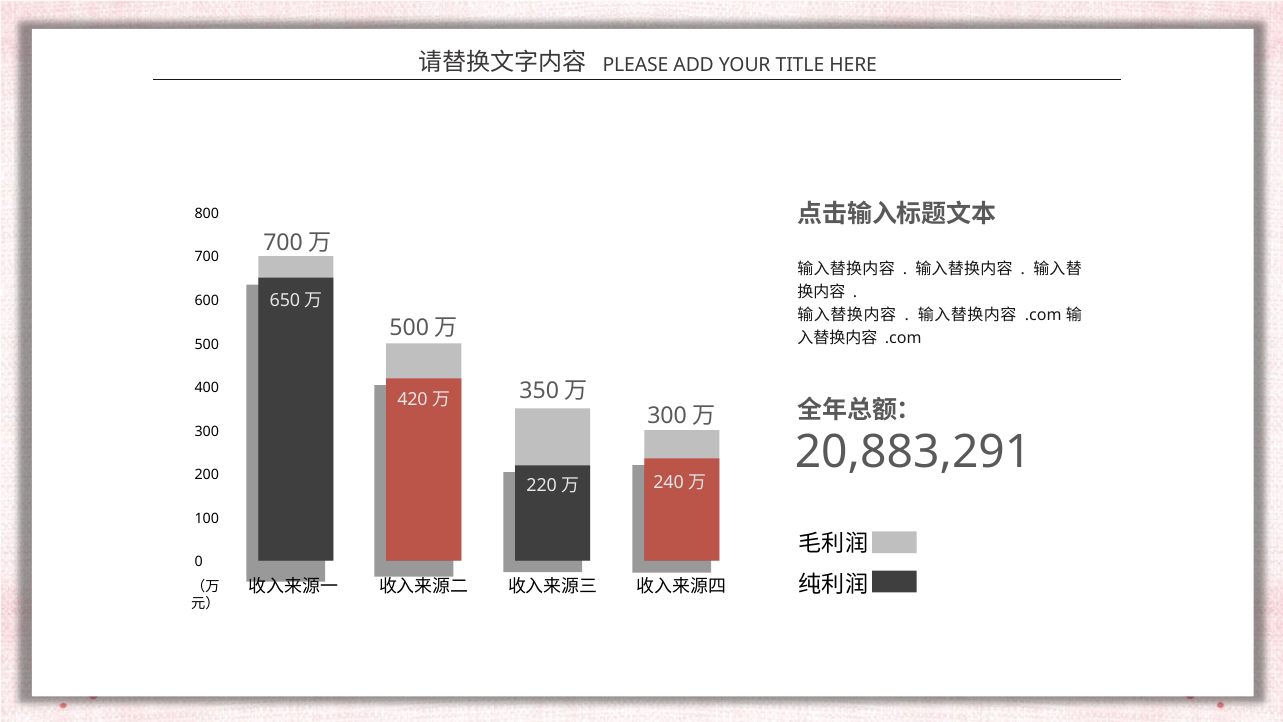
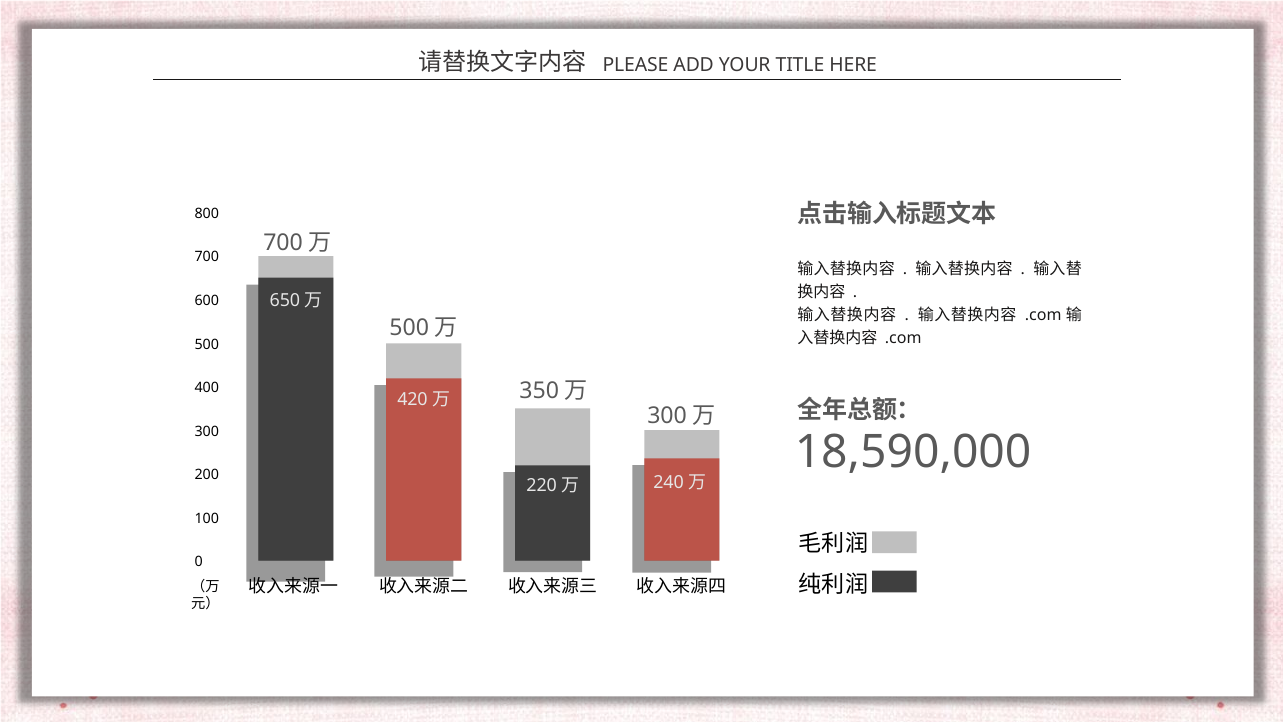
20,883,291: 20,883,291 -> 18,590,000 (913, 452)
